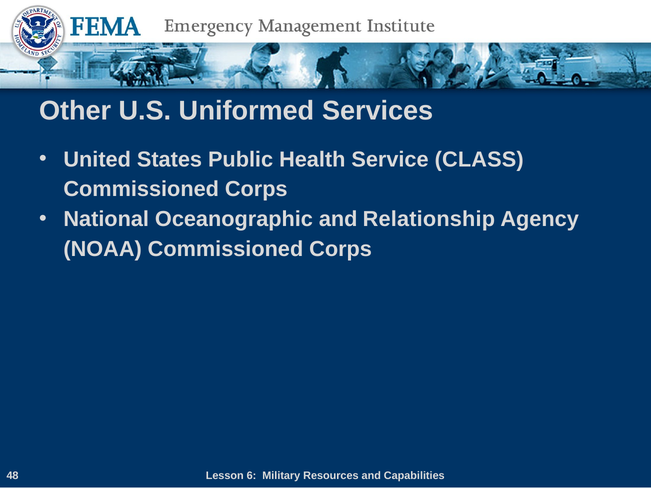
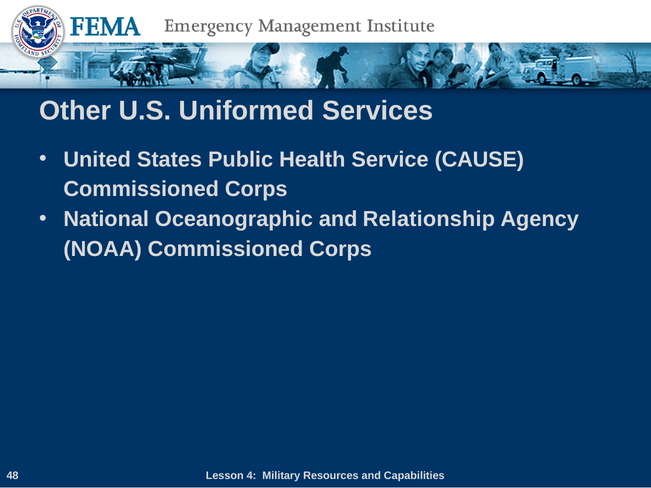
CLASS: CLASS -> CAUSE (479, 159)
6: 6 -> 4 (251, 476)
